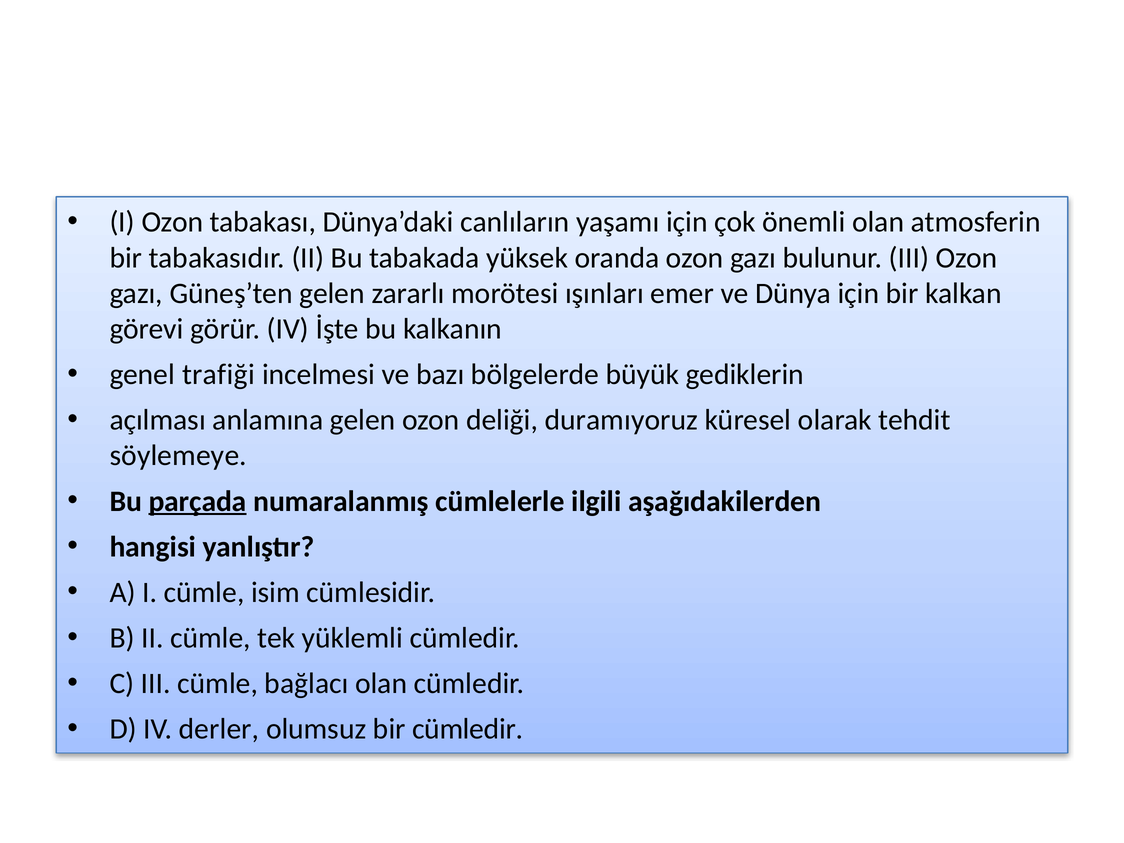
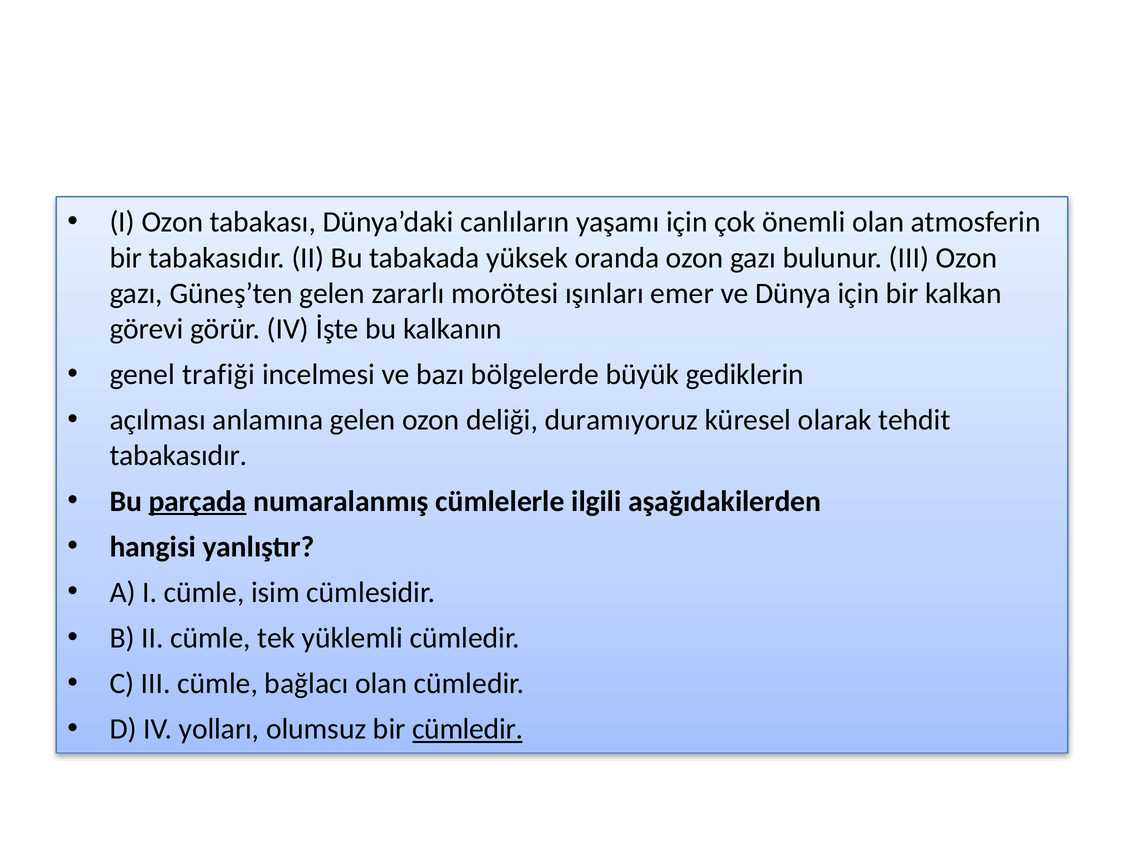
söylemeye: söylemeye -> tabakasıdır (178, 456)
derler: derler -> yolları (219, 729)
cümledir underline: none -> present (468, 729)
